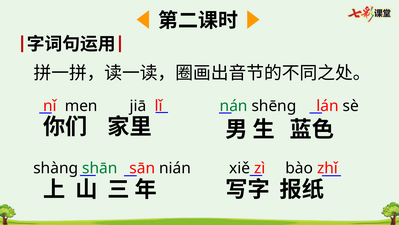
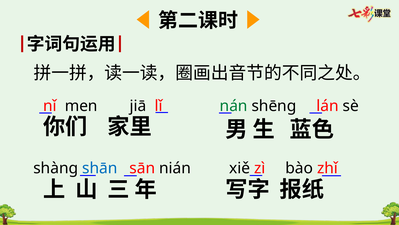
shān colour: green -> blue (100, 168)
